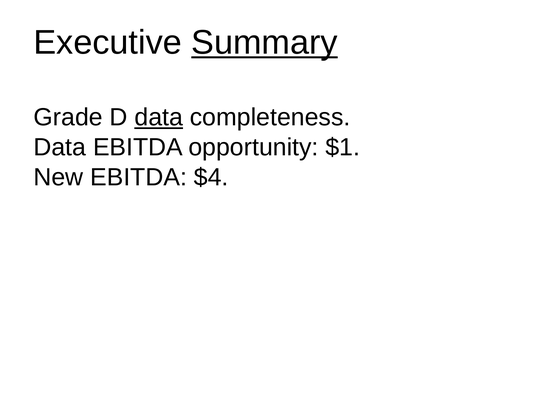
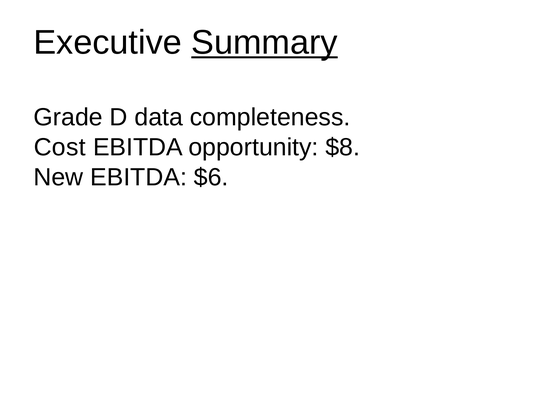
data underline: present -> none (159, 117)
Data: Data -> Cost (60, 147)
$1: $1 -> $8 (343, 147)
$4: $4 -> $6 (211, 177)
